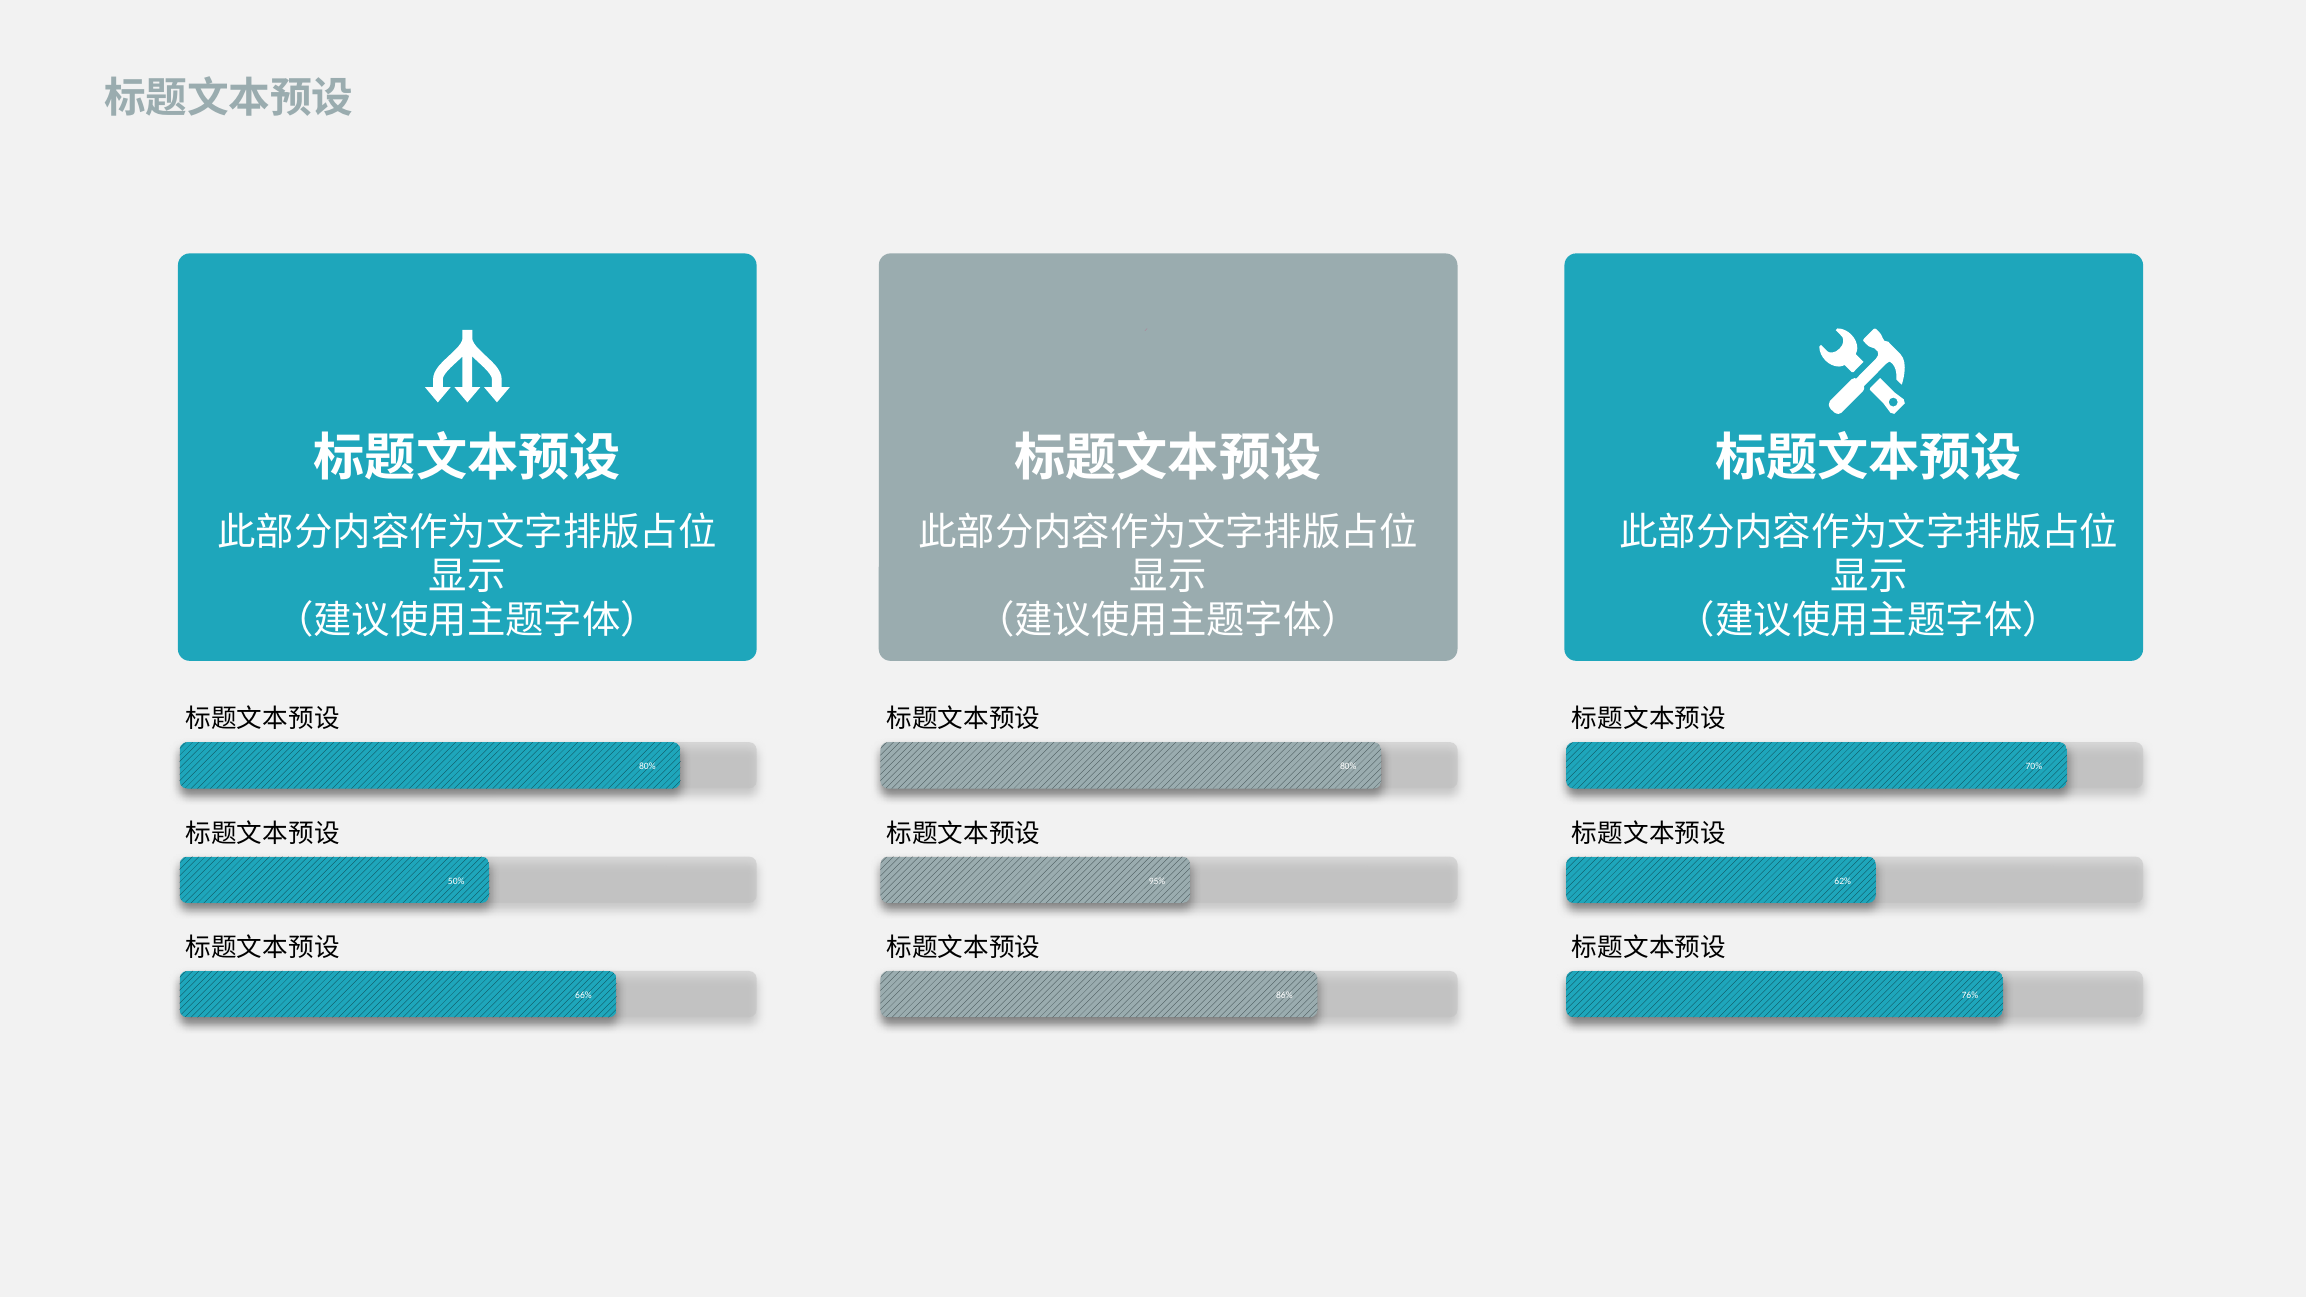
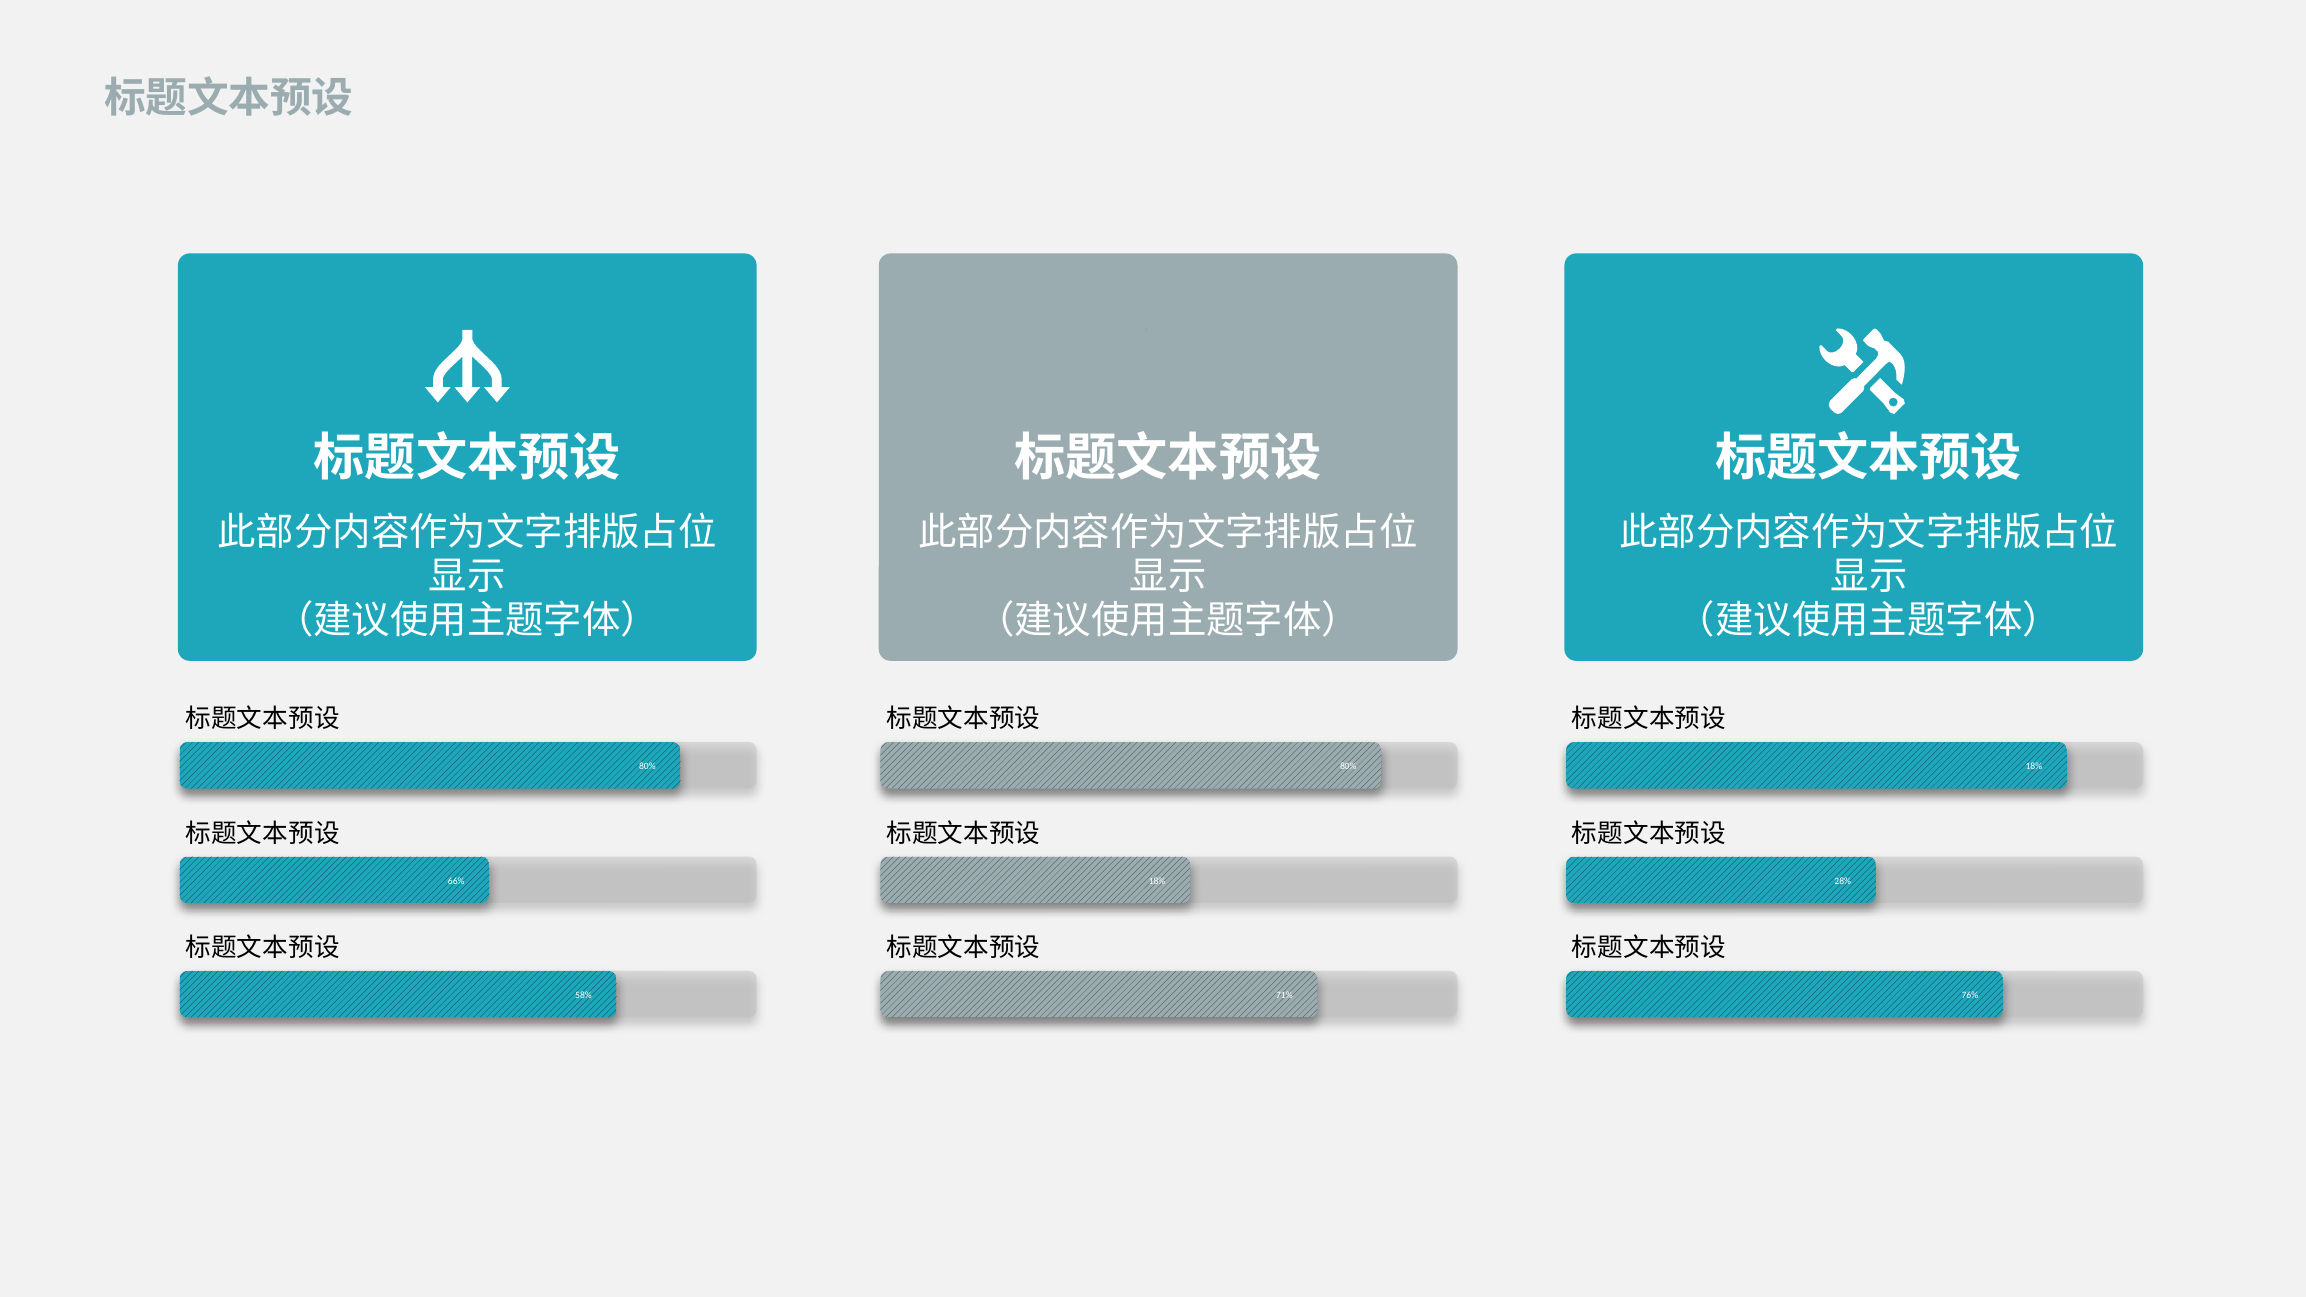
70%: 70% -> 18% (2034, 767)
50%: 50% -> 66% (456, 881)
95%: 95% -> 18% (1157, 881)
62%: 62% -> 28% (1843, 881)
66%: 66% -> 58% (583, 996)
86%: 86% -> 71% (1284, 996)
